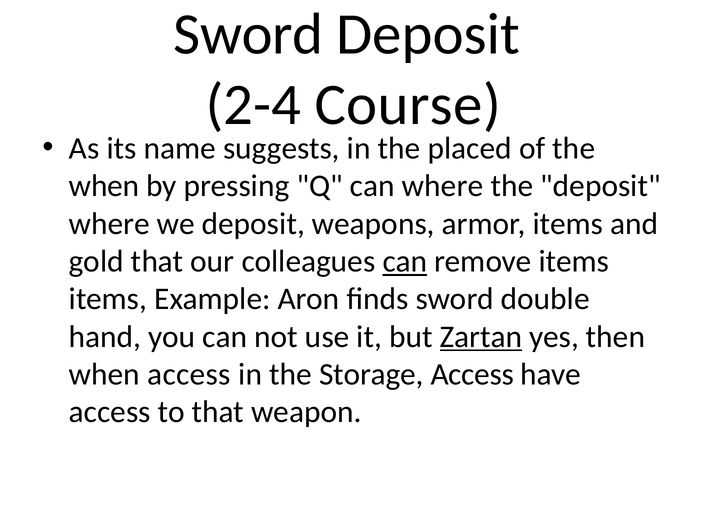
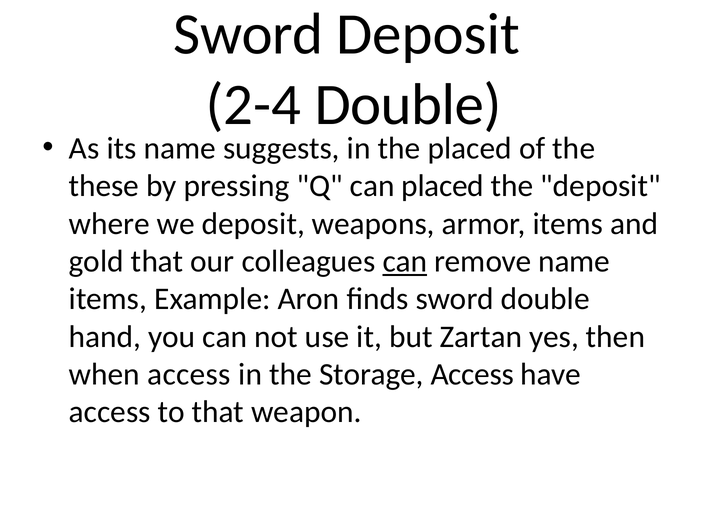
2-4 Course: Course -> Double (408, 105)
when: when -> these (104, 186)
can where: where -> placed (443, 186)
remove items: items -> name (574, 261)
Zartan underline: present -> none (481, 337)
